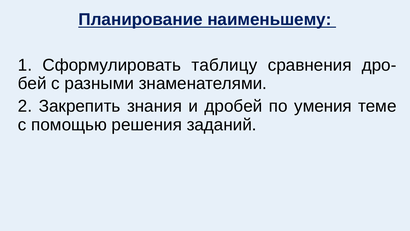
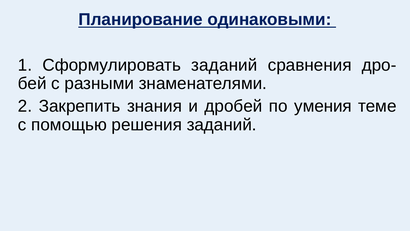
наименьшему: наименьшему -> одинаковыми (269, 20)
Сформулировать таблицу: таблицу -> заданий (224, 65)
